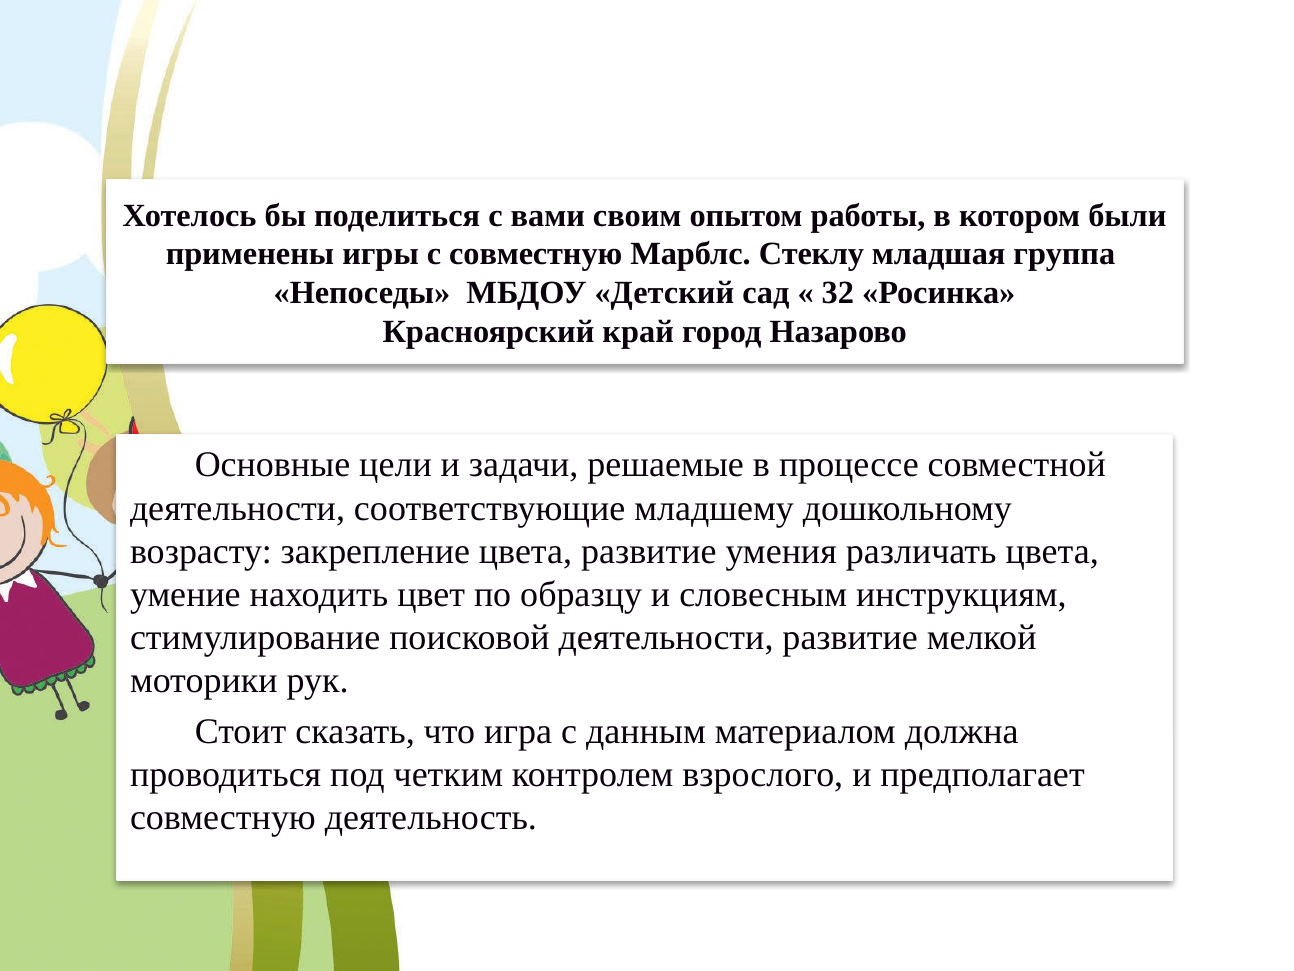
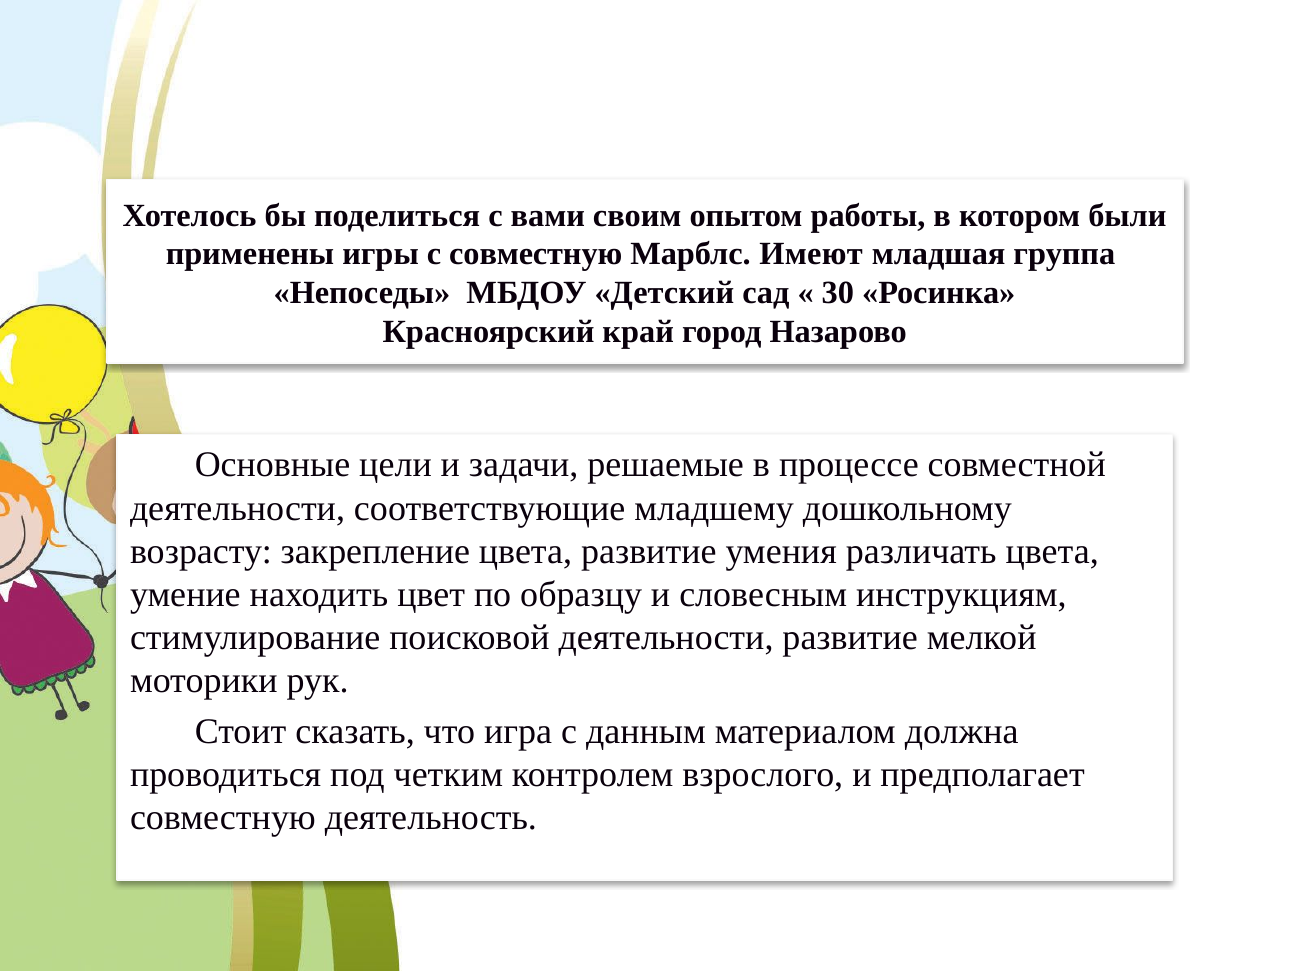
Стеклу: Стеклу -> Имеют (811, 254)
32: 32 -> 30 (838, 293)
